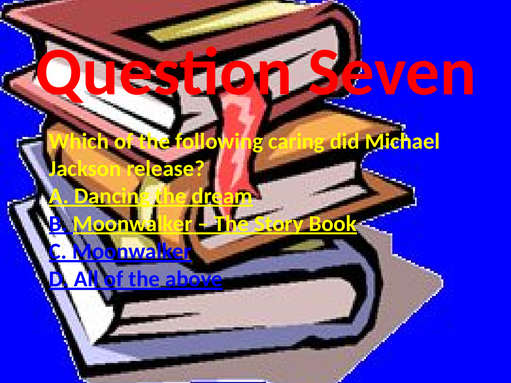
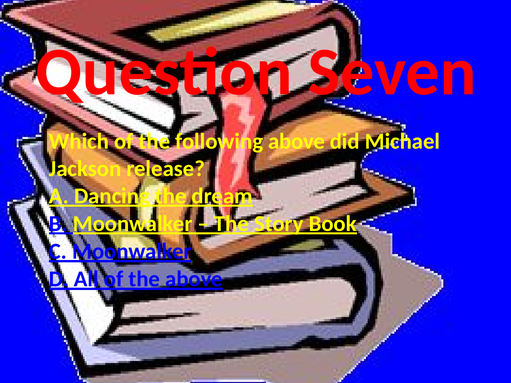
following caring: caring -> above (297, 141)
